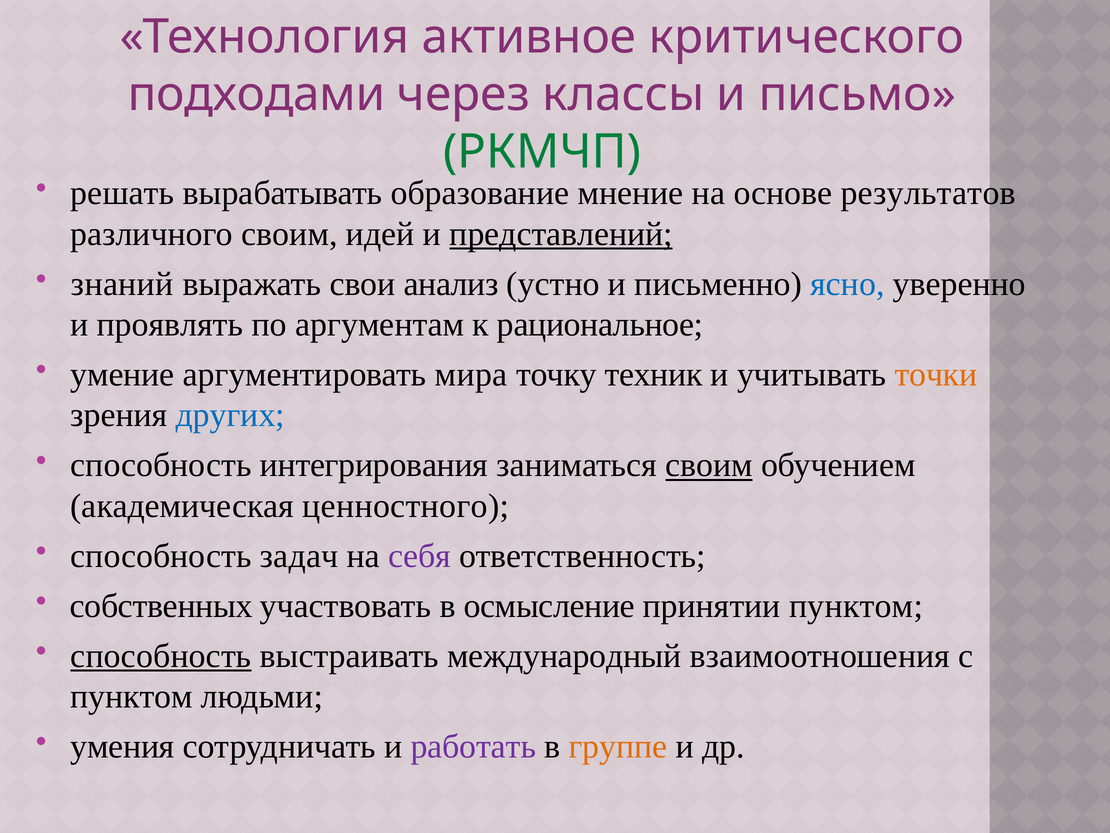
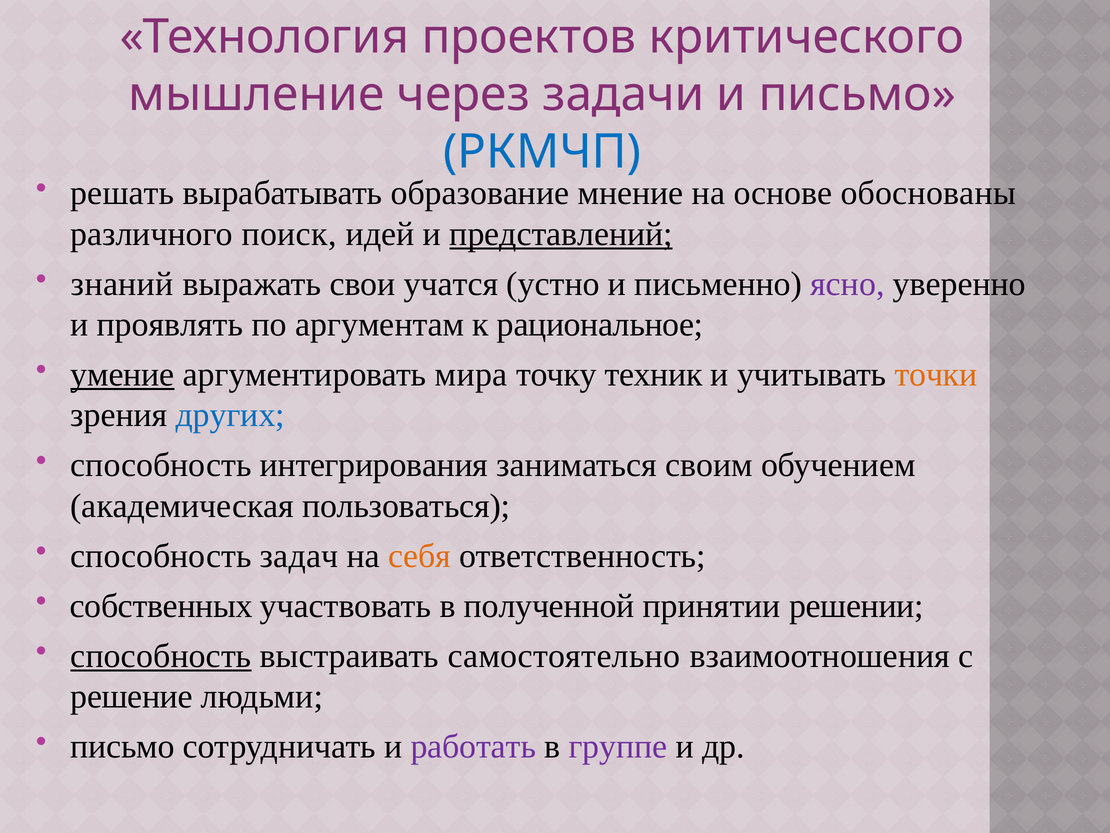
активное: активное -> проектов (529, 37)
подходами: подходами -> мышление (256, 94)
классы: классы -> задачи (623, 94)
РКМЧП colour: green -> blue (542, 152)
результатов: результатов -> обоснованы (928, 193)
различного своим: своим -> поиск (289, 234)
анализ: анализ -> учатся (451, 284)
ясно colour: blue -> purple (847, 284)
умение underline: none -> present (122, 374)
своим underline: present -> none (709, 465)
ценностного: ценностного -> пользоваться (406, 506)
себя colour: purple -> orange (420, 556)
осмысление: осмысление -> полученной (549, 606)
принятии пунктом: пунктом -> решении (856, 606)
международный: международный -> самостоятельно (564, 655)
пунктом: пунктом -> решение (132, 696)
умения: умения -> письмо (122, 746)
группе colour: orange -> purple (618, 746)
